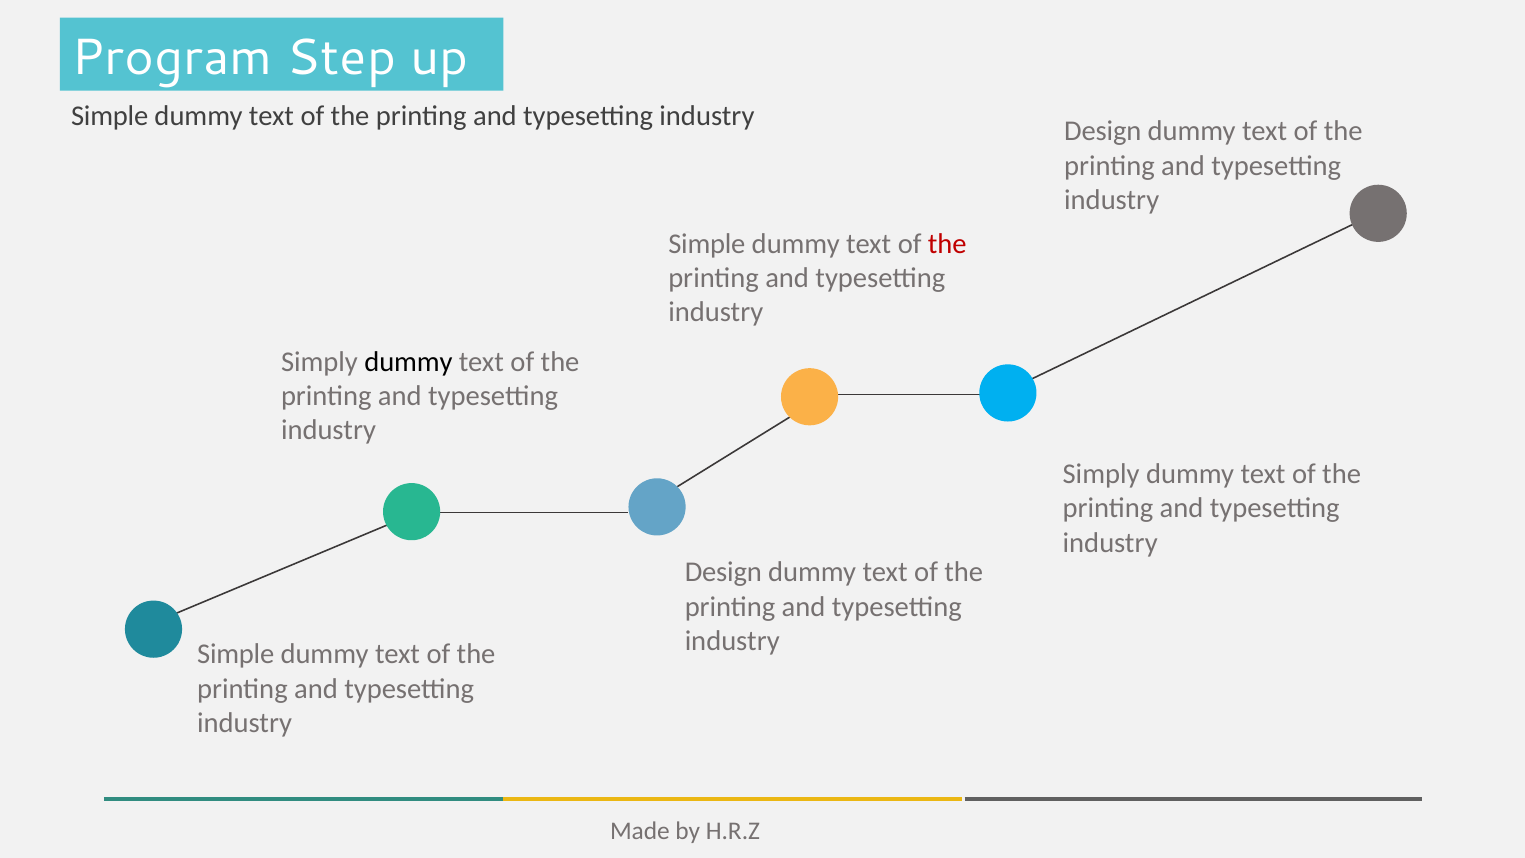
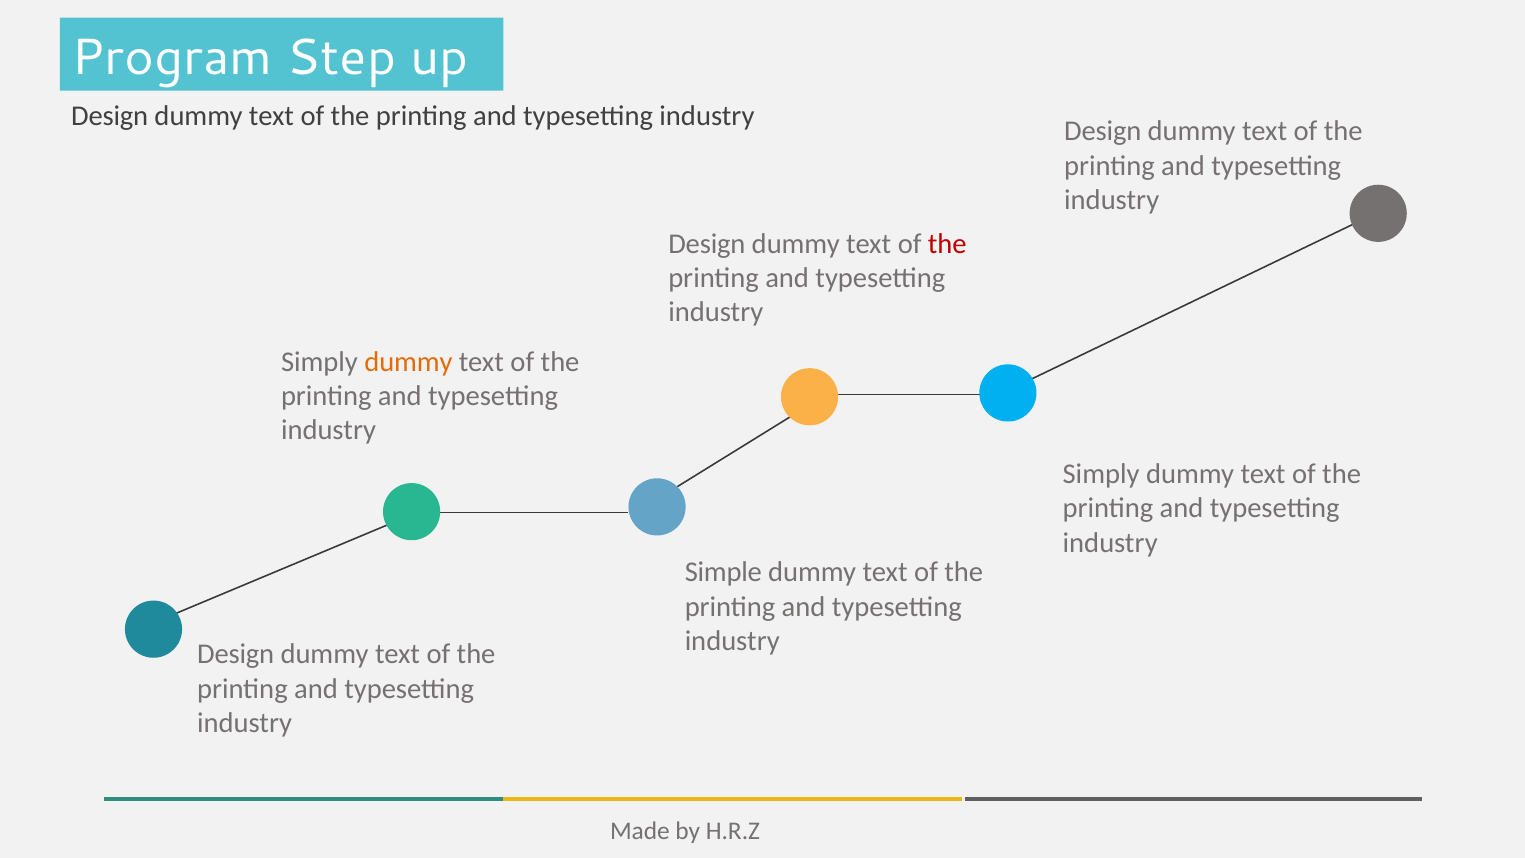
Simple: Simple -> Design (110, 116)
Simple: Simple -> Design (707, 244)
dummy colour: black -> orange (408, 362)
Design: Design -> Simple (723, 572)
Simple: Simple -> Design (236, 654)
